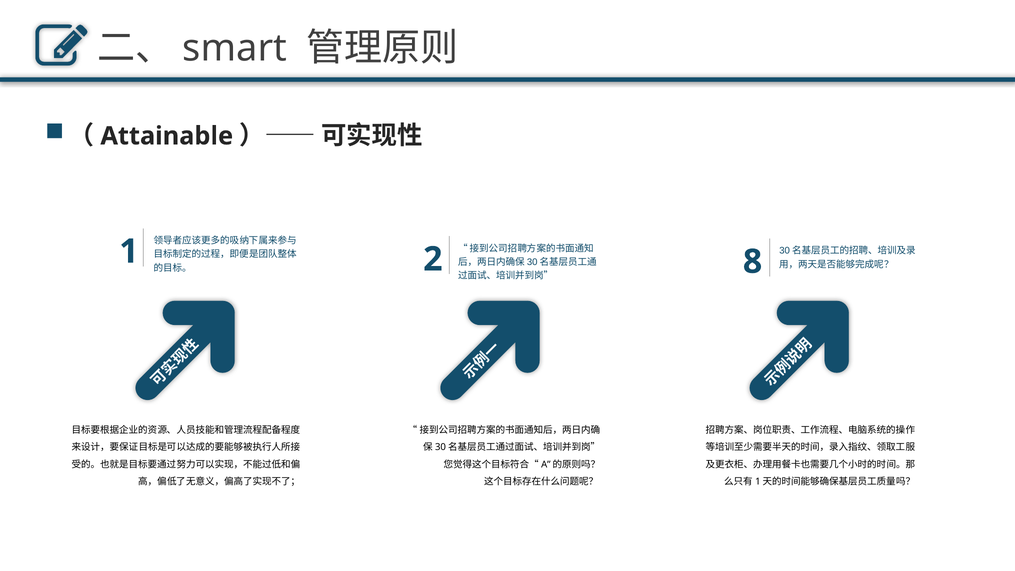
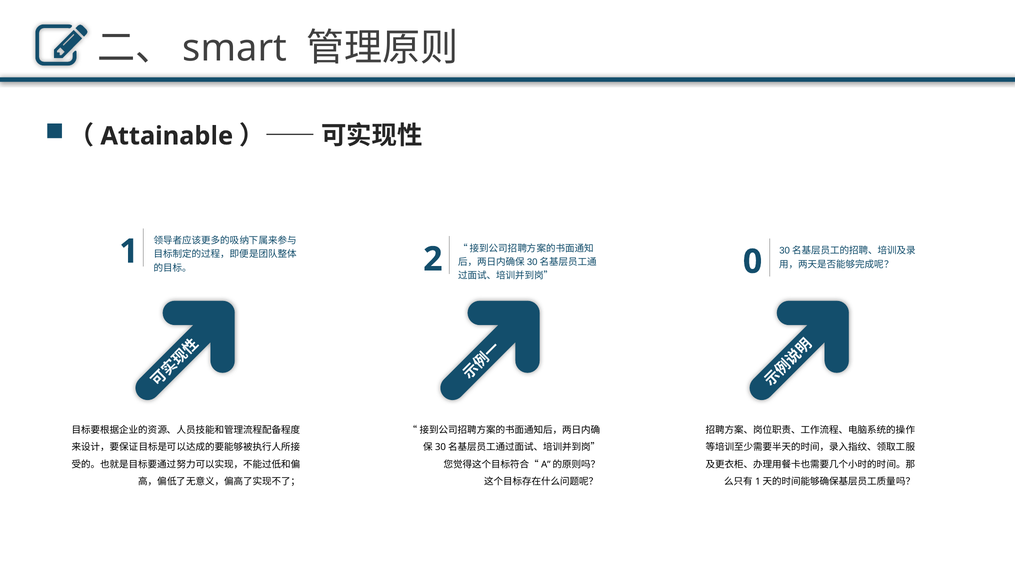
8: 8 -> 0 (753, 262)
